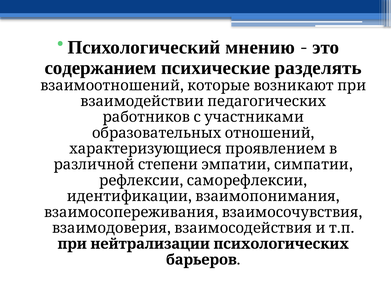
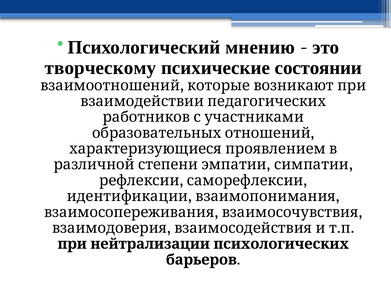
содержанием: содержанием -> творческому (100, 68)
разделять: разделять -> состоянии (318, 68)
